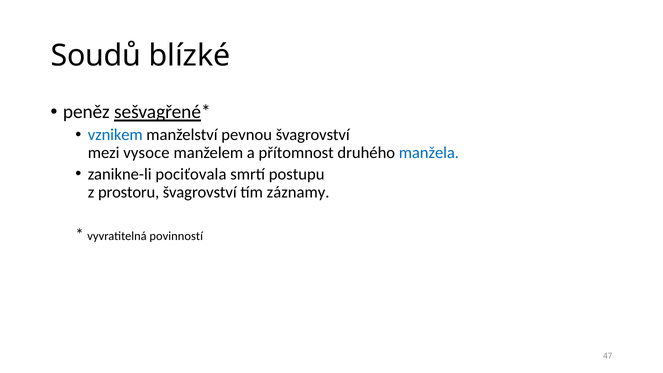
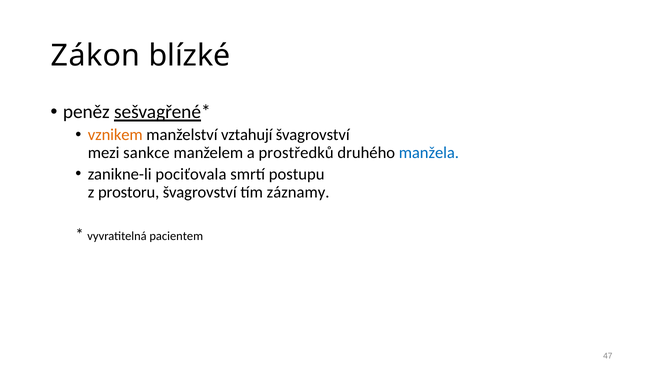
Soudů: Soudů -> Zákon (95, 56)
vznikem colour: blue -> orange (115, 135)
pevnou: pevnou -> vztahují (247, 135)
vysoce: vysoce -> sankce (146, 153)
přítomnost: přítomnost -> prostředků (296, 153)
povinností: povinností -> pacientem (176, 236)
